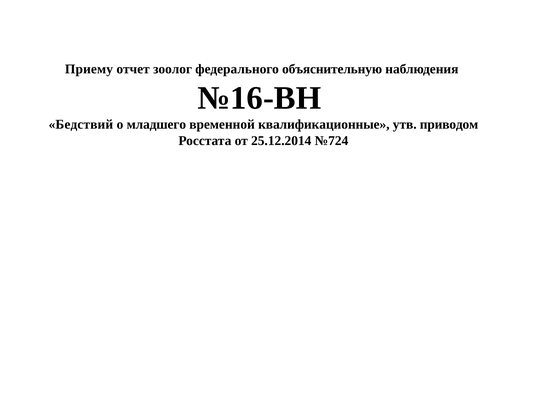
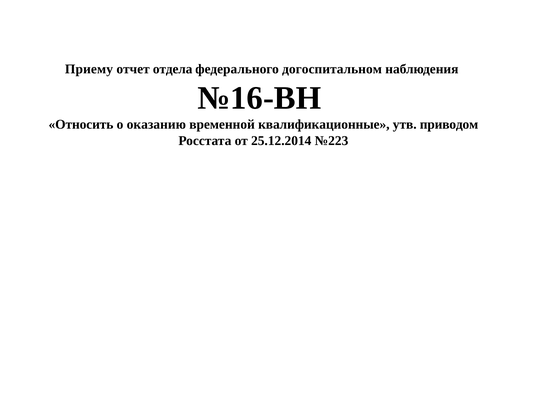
зоолог: зоолог -> отдела (173, 69)
объяснительную: объяснительную -> догоспитальном (332, 69)
Бедствий: Бедствий -> Относить (81, 125)
младшего: младшего -> оказанию (156, 125)
№724: №724 -> №223 (332, 141)
